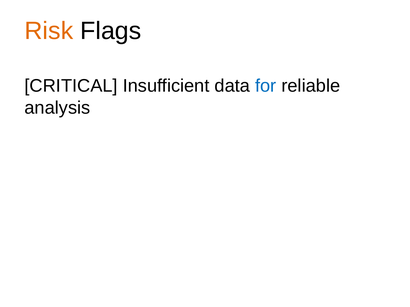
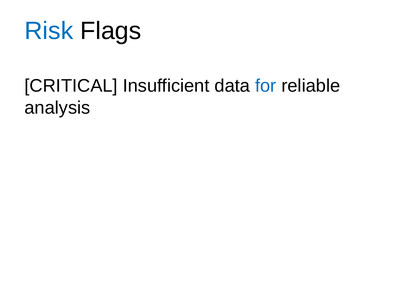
Risk colour: orange -> blue (49, 31)
